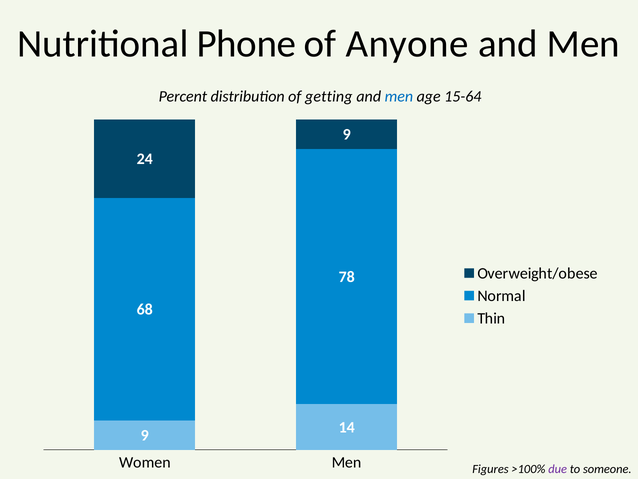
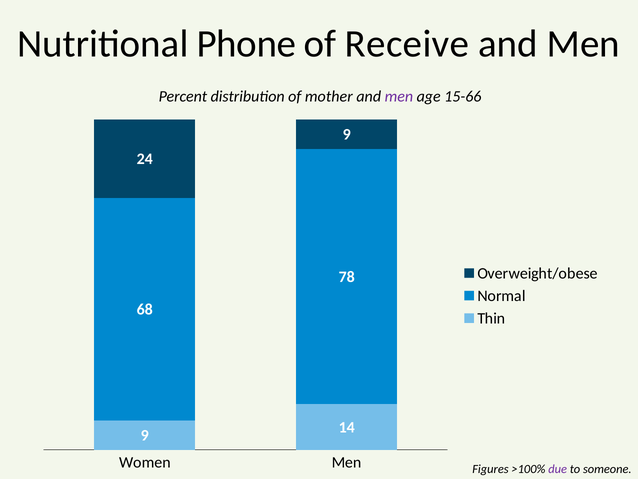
Anyone: Anyone -> Receive (407, 44)
getting: getting -> mother (329, 96)
men colour: blue -> purple (399, 96)
15-64: 15-64 -> 15-66 (463, 96)
